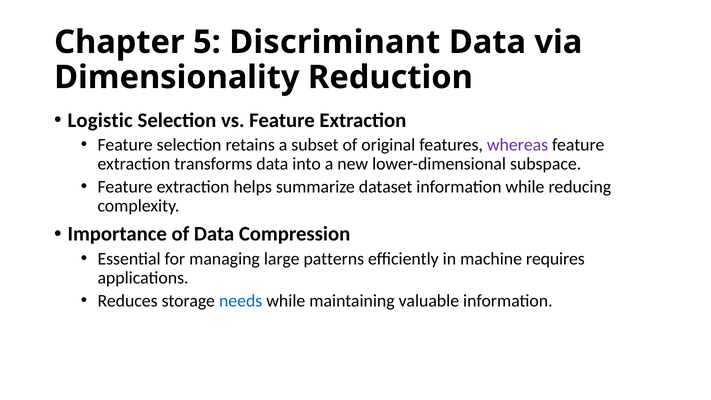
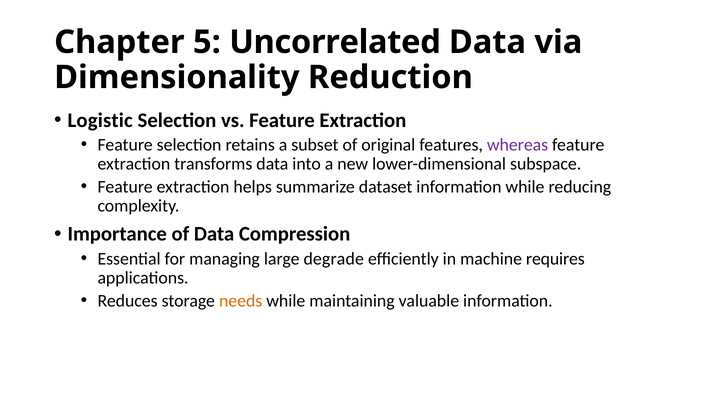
Discriminant: Discriminant -> Uncorrelated (335, 42)
patterns: patterns -> degrade (334, 259)
needs colour: blue -> orange (241, 301)
